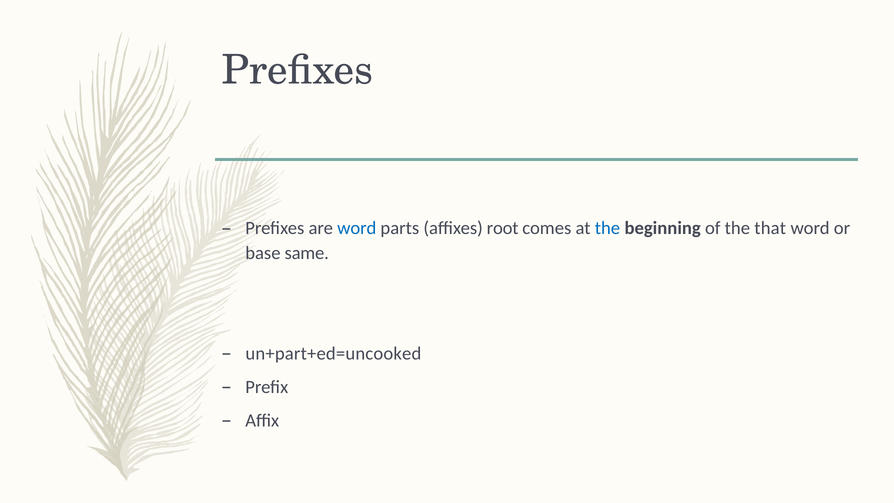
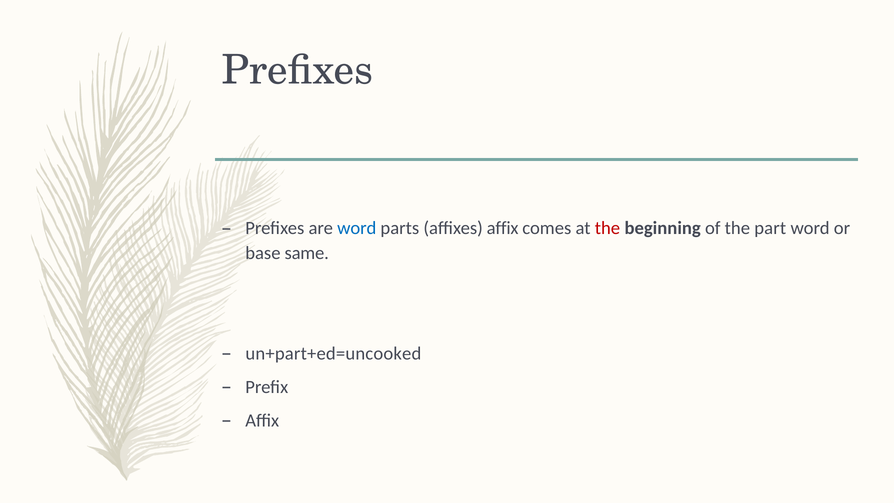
affixes root: root -> affix (503, 228)
the colour: blue -> red (607, 228)
that: that -> part (770, 228)
